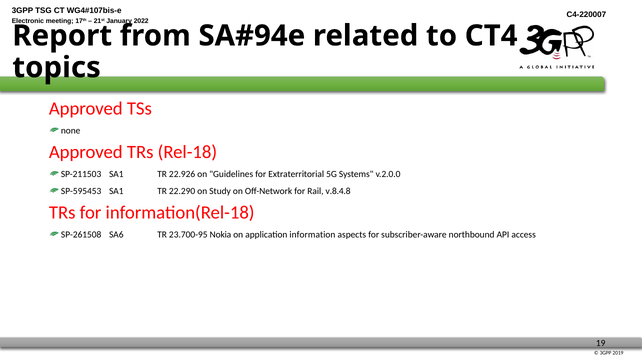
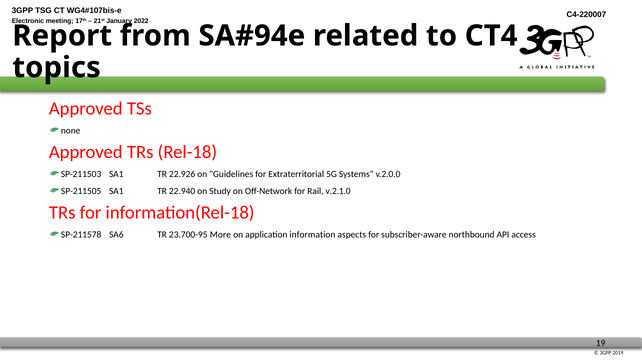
SP-595453: SP-595453 -> SP-211505 (81, 191)
22.290: 22.290 -> 22.940 (182, 191)
v.8.4.8: v.8.4.8 -> v.2.1.0 (338, 191)
SP-261508: SP-261508 -> SP-211578 (81, 235)
Nokia: Nokia -> More (220, 235)
